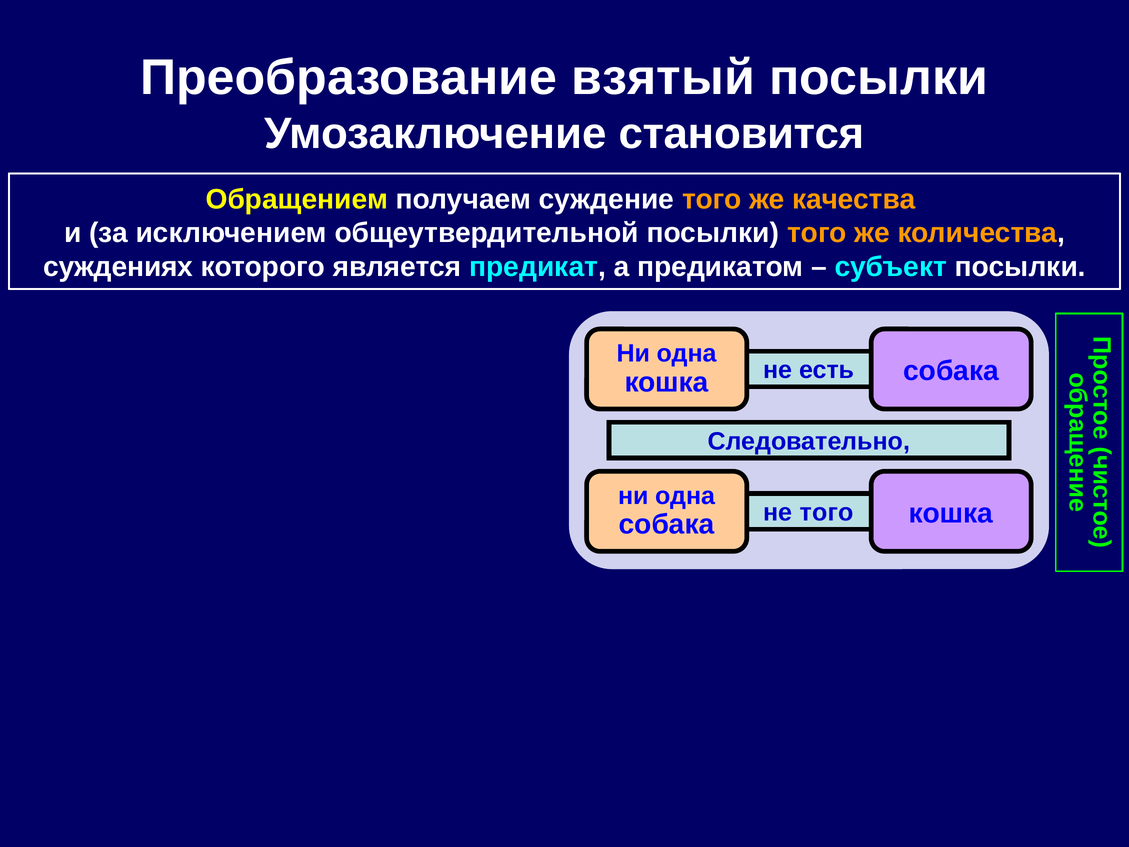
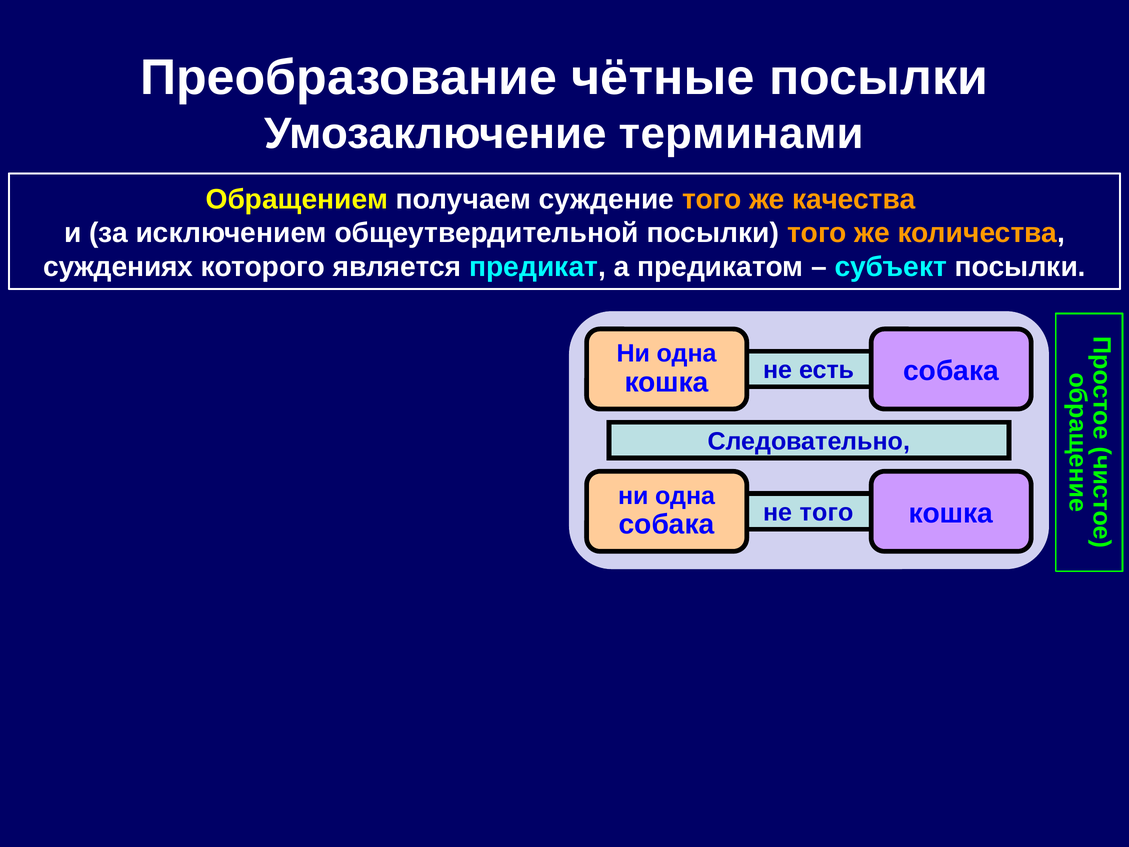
взятый: взятый -> чётные (663, 78)
становится: становится -> терминами (741, 134)
